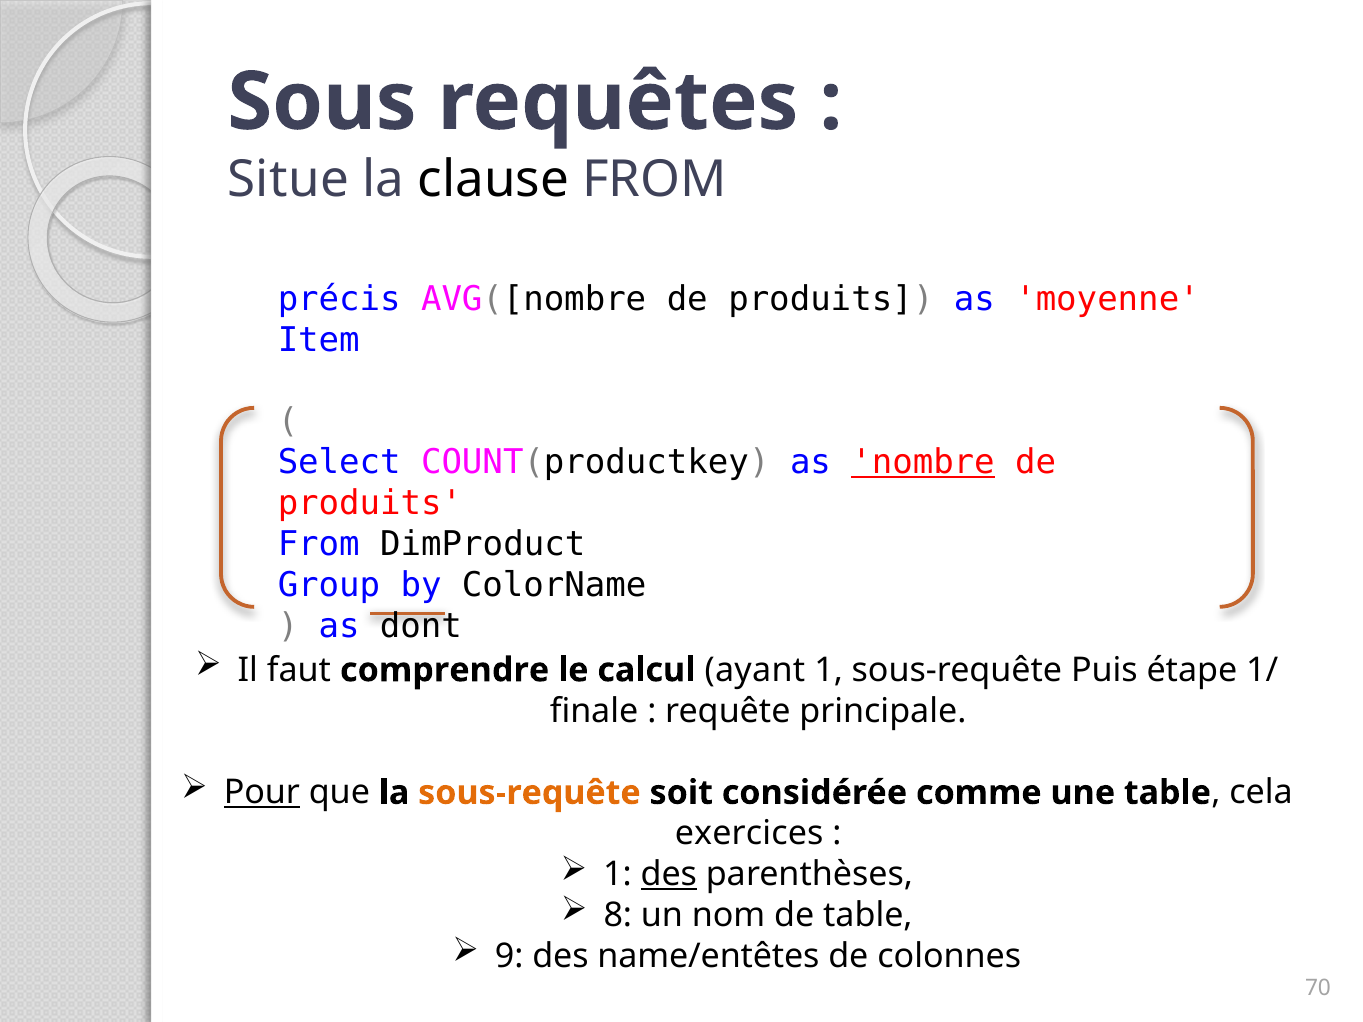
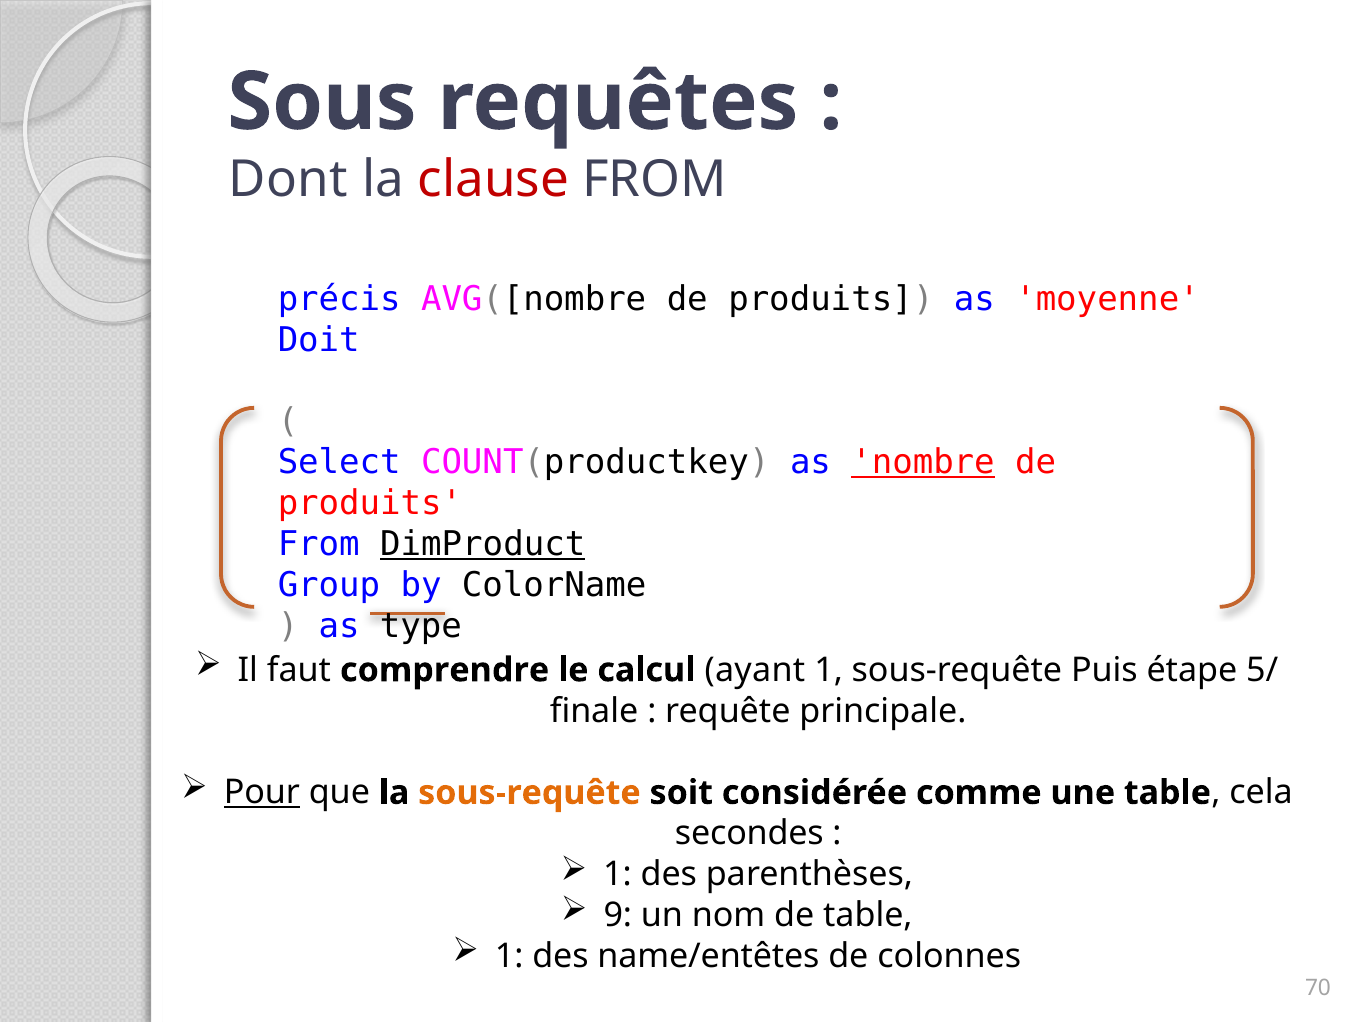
Situe: Situe -> Dont (288, 180)
clause colour: black -> red (493, 180)
Item: Item -> Doit (319, 340)
DimProduct underline: none -> present (483, 544)
dont: dont -> type (421, 626)
1/: 1/ -> 5/ (1262, 670)
exercices: exercices -> secondes (749, 834)
des underline: present -> none (669, 875)
8: 8 -> 9 (618, 916)
9: 9 -> 1 (509, 956)
